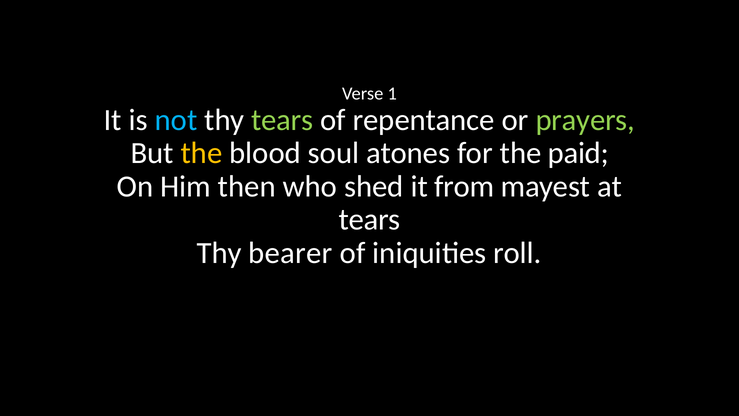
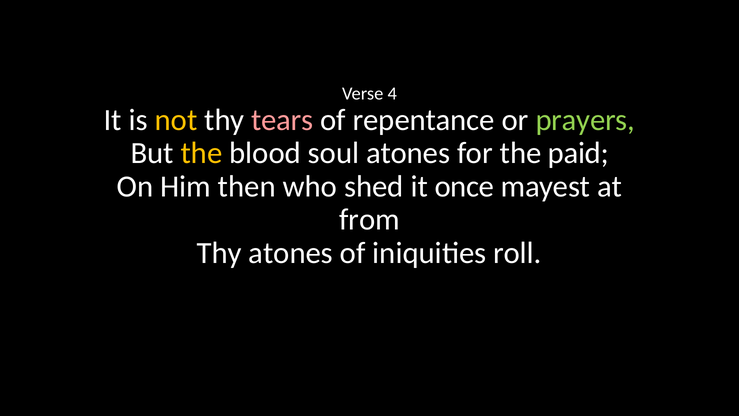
1: 1 -> 4 (392, 93)
not colour: light blue -> yellow (176, 120)
tears colour: light green -> pink (282, 120)
from: from -> once (464, 186)
tears: tears -> from (369, 220)
Thy bearer: bearer -> atones (291, 253)
